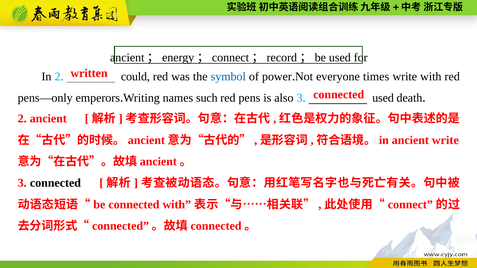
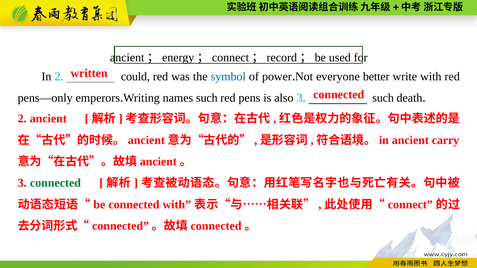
times: times -> better (376, 77)
used: used -> such (383, 98)
ancient write: write -> carry (445, 140)
connected colour: black -> green (55, 183)
